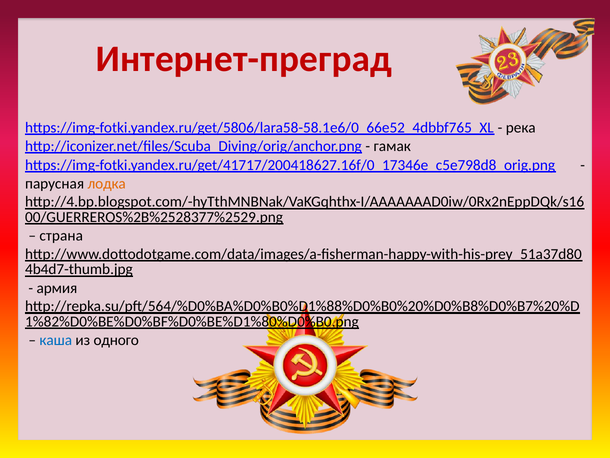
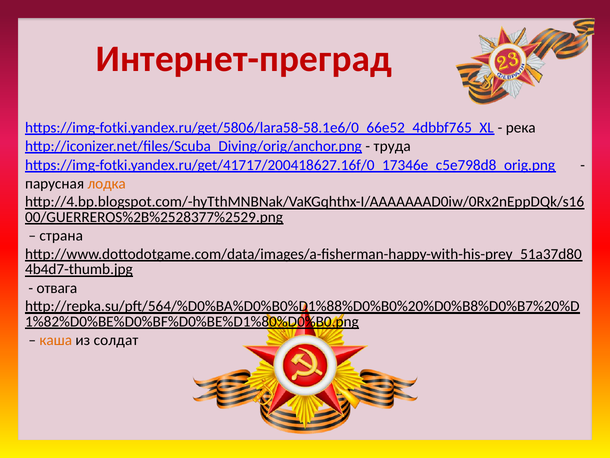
гамак: гамак -> труда (392, 146)
армия: армия -> отвага (57, 288)
каша colour: blue -> orange (56, 340)
одного: одного -> солдат (116, 340)
